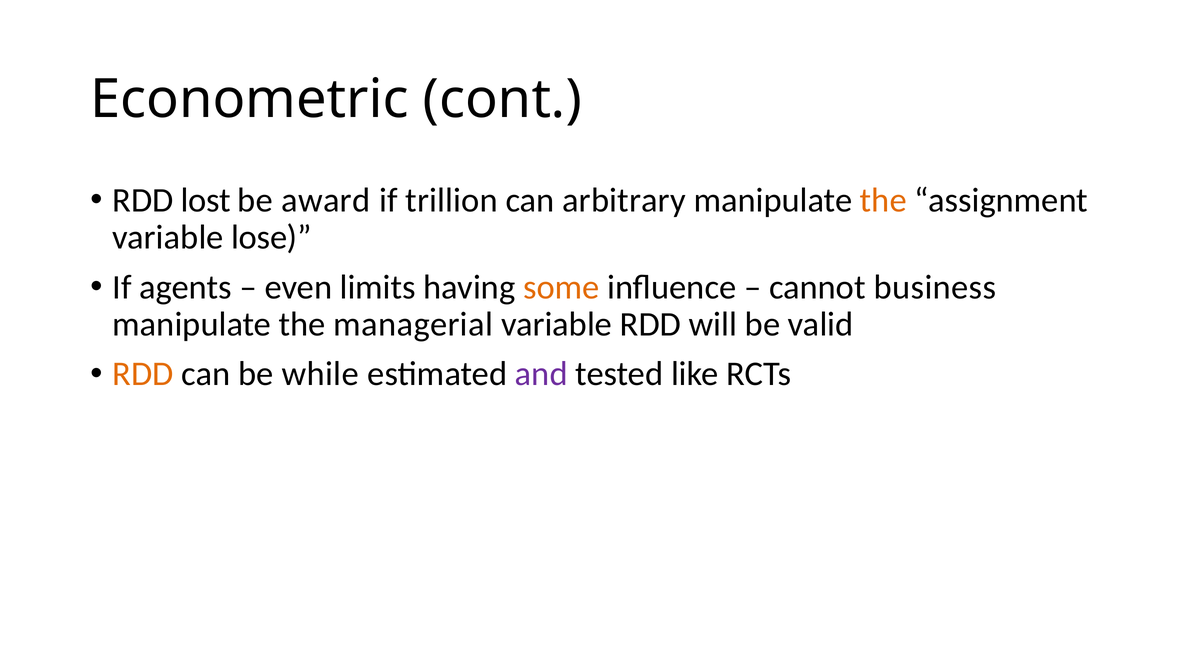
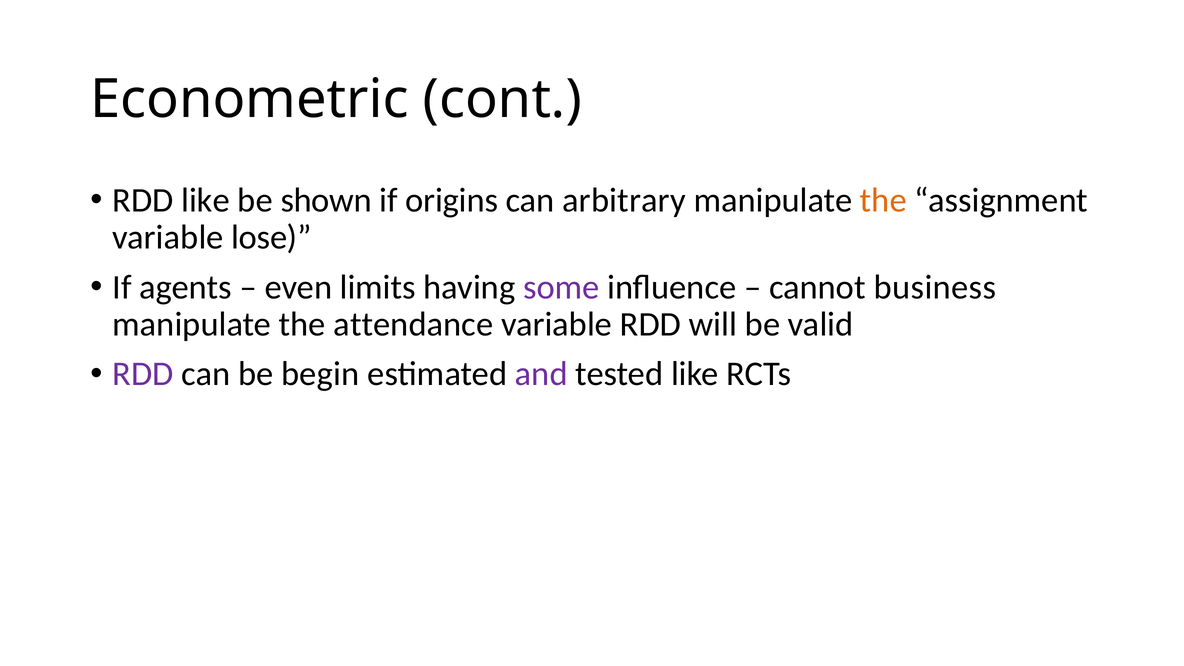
RDD lost: lost -> like (206, 200)
award: award -> shown (326, 200)
trillion: trillion -> origins (452, 200)
some colour: orange -> purple (561, 287)
managerial: managerial -> attendance (413, 324)
RDD colour: orange -> purple (143, 374)
while: while -> begin (320, 374)
